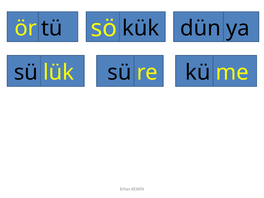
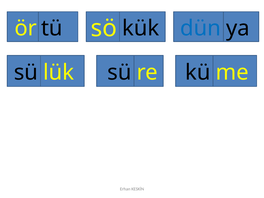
dün colour: black -> blue (201, 28)
